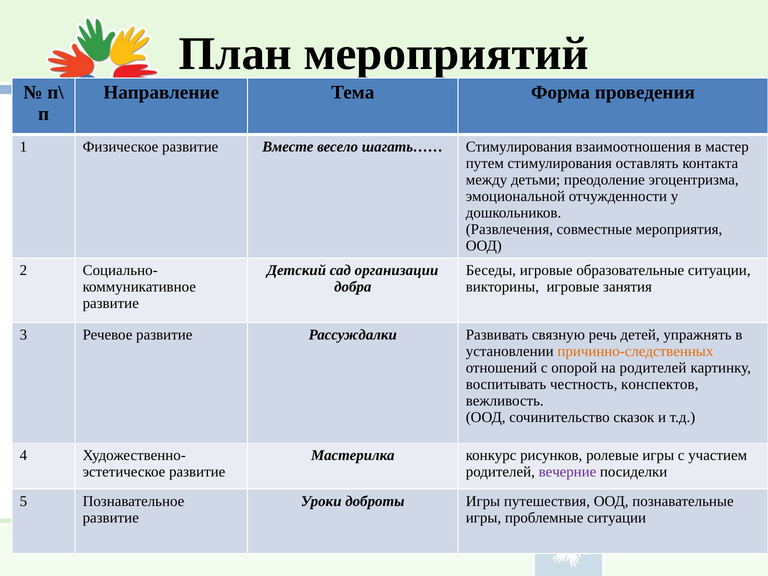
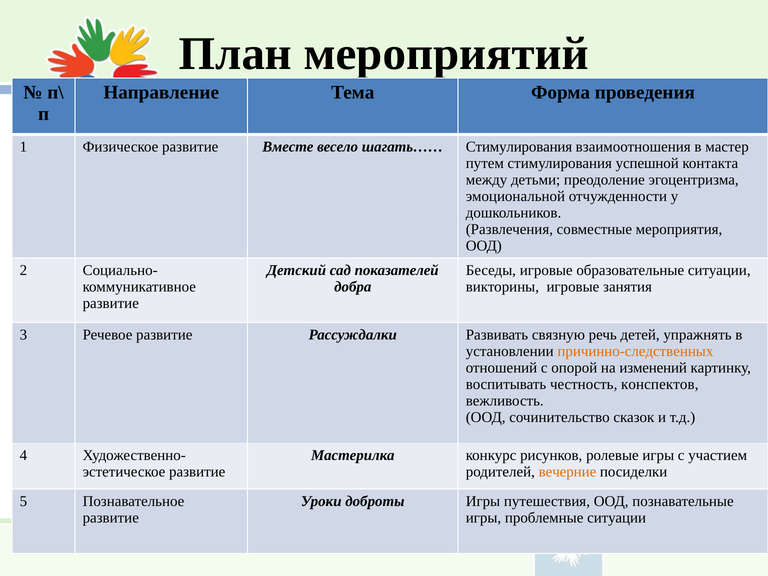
оставлять: оставлять -> успешной (647, 163)
организации: организации -> показателей (397, 270)
на родителей: родителей -> изменений (653, 368)
вечерние colour: purple -> orange (567, 472)
